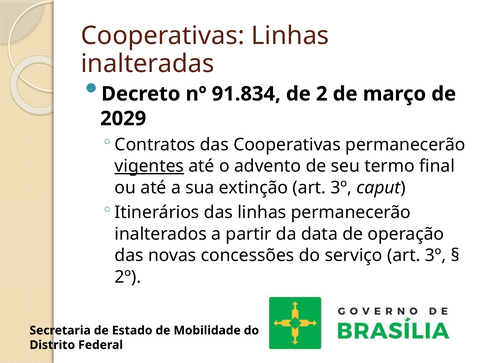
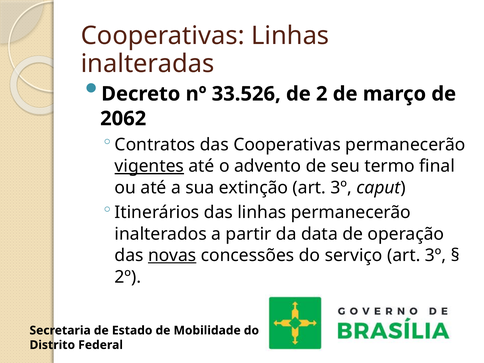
91.834: 91.834 -> 33.526 (246, 94)
2029: 2029 -> 2062 (123, 119)
novas underline: none -> present (172, 255)
